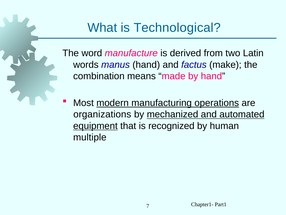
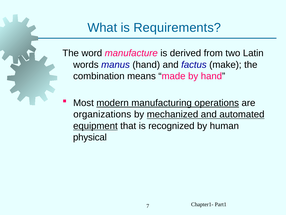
Technological: Technological -> Requirements (177, 28)
multiple: multiple -> physical (90, 137)
